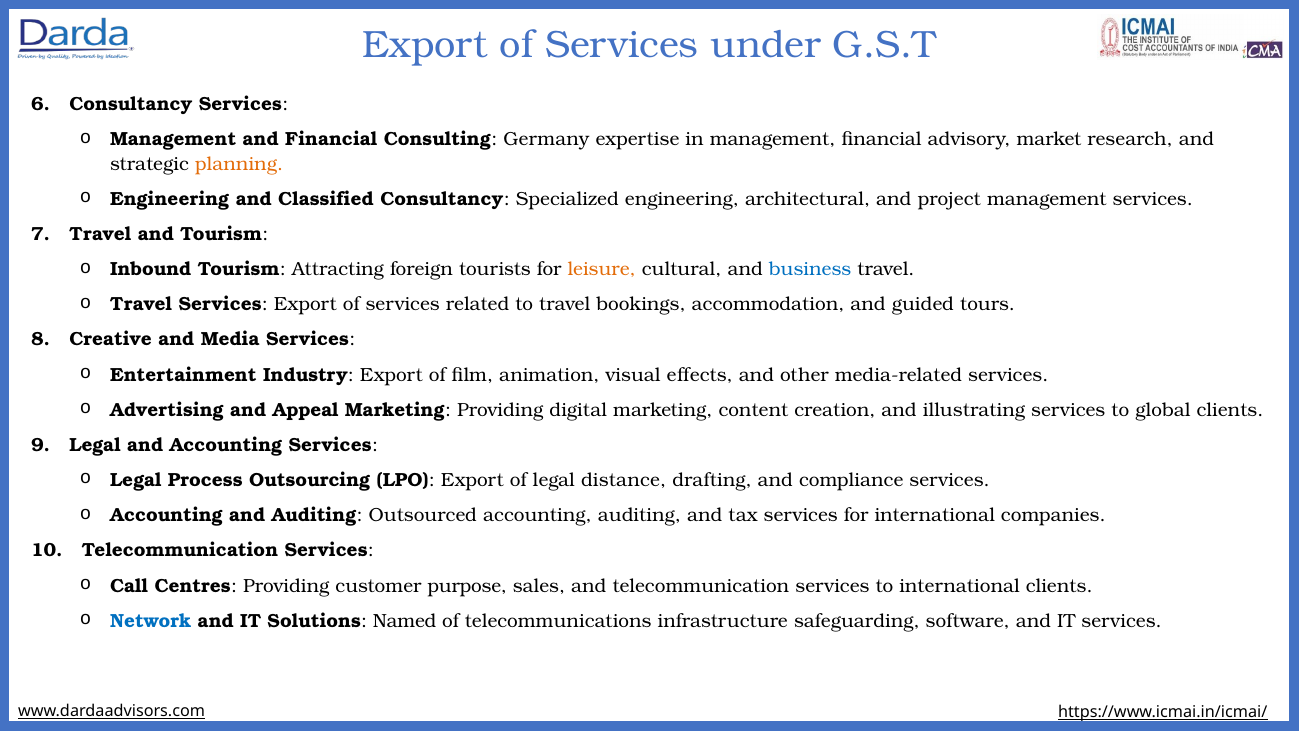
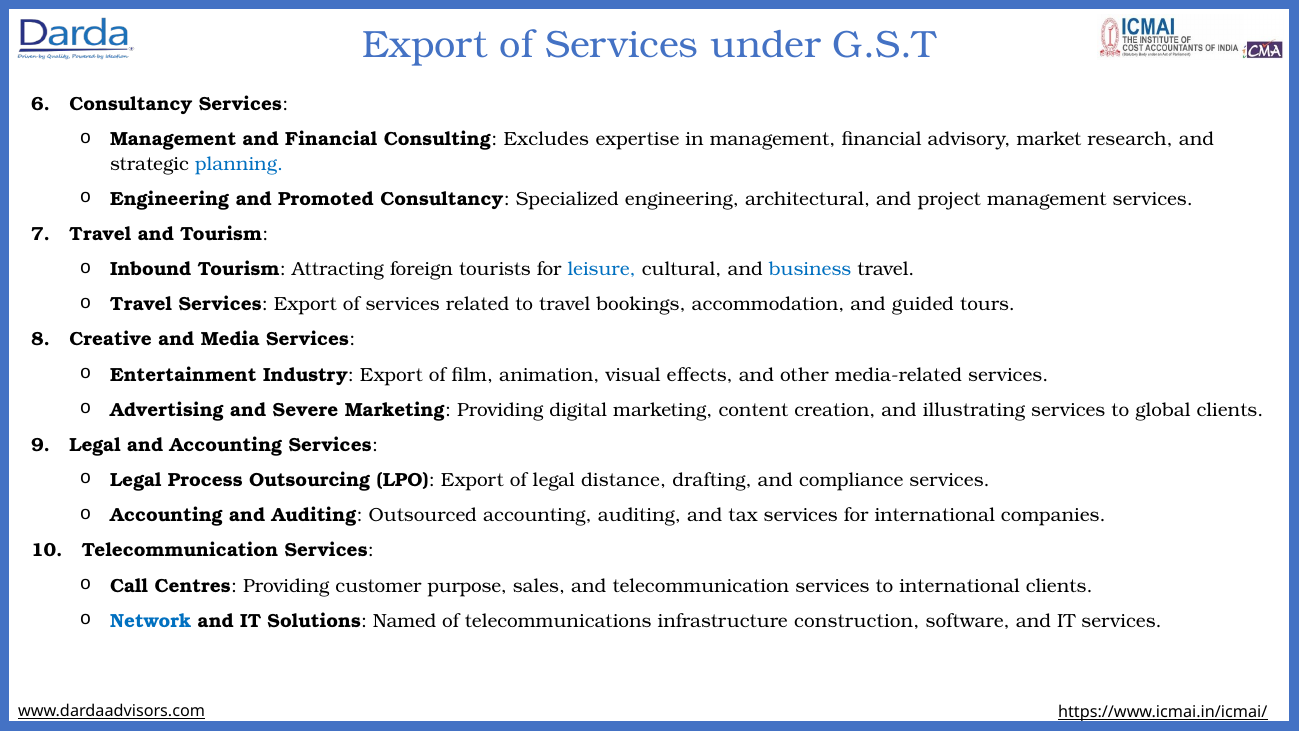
Germany: Germany -> Excludes (546, 140)
planning colour: orange -> blue (239, 164)
Classified: Classified -> Promoted (326, 199)
leisure colour: orange -> blue (602, 269)
Appeal: Appeal -> Severe (306, 410)
safeguarding: safeguarding -> construction (857, 621)
